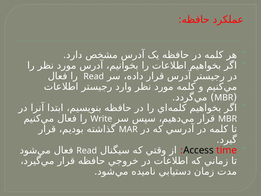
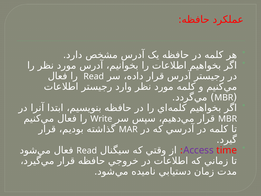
Access colour: black -> purple (199, 150)
